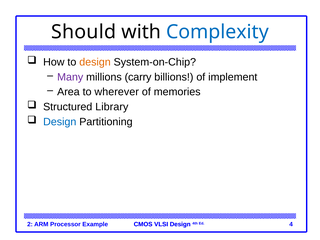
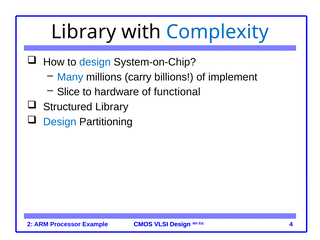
Should: Should -> Library (84, 32)
design colour: orange -> blue (95, 62)
Many colour: purple -> blue (70, 77)
Area: Area -> Slice (68, 92)
wherever: wherever -> hardware (117, 92)
memories: memories -> functional (177, 92)
